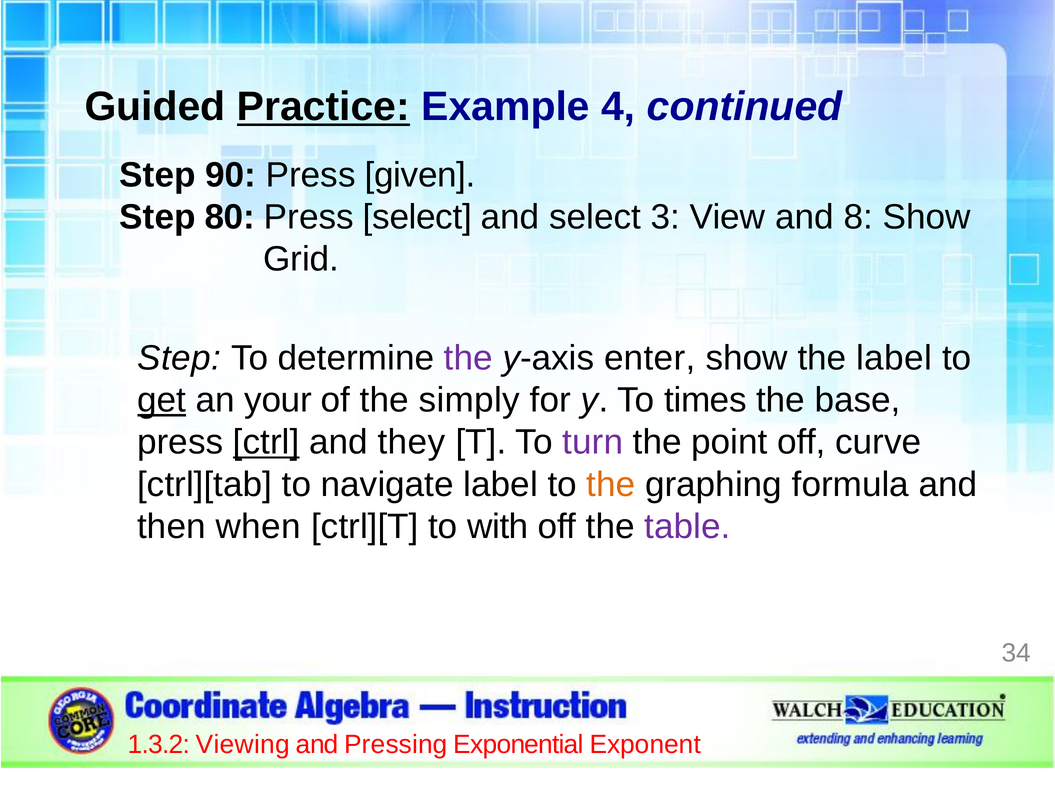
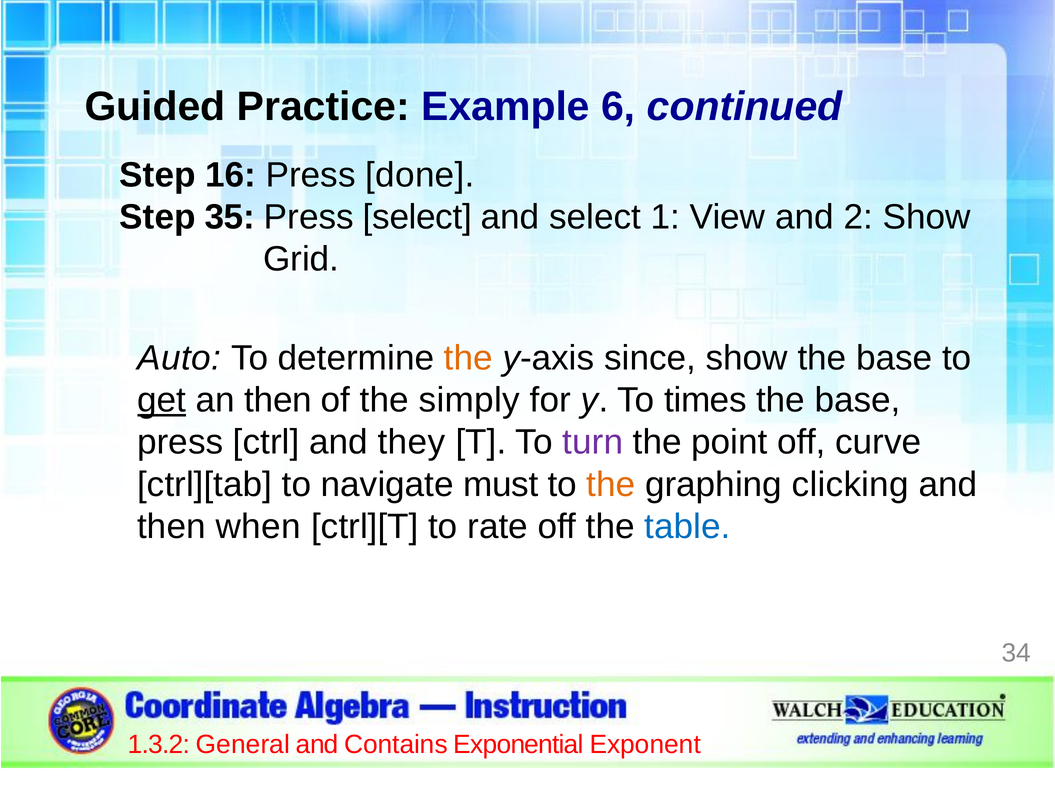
Practice underline: present -> none (323, 107)
4: 4 -> 6 (618, 107)
90: 90 -> 16 (231, 175)
given: given -> done (420, 175)
80: 80 -> 35 (230, 217)
3: 3 -> 1 (665, 217)
8: 8 -> 2 (858, 217)
Step: Step -> Auto (179, 358)
the colour: purple -> orange (468, 358)
enter: enter -> since (650, 358)
show the label: label -> base (894, 358)
an your: your -> then (278, 400)
ctrl underline: present -> none (266, 442)
navigate label: label -> must (501, 484)
formula: formula -> clicking (850, 484)
with: with -> rate (498, 526)
table colour: purple -> blue (687, 526)
Viewing: Viewing -> General (243, 744)
Pressing: Pressing -> Contains (396, 744)
